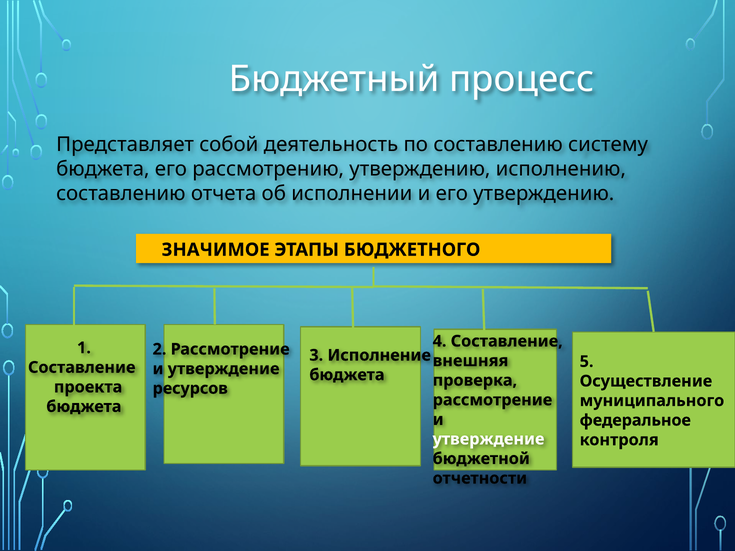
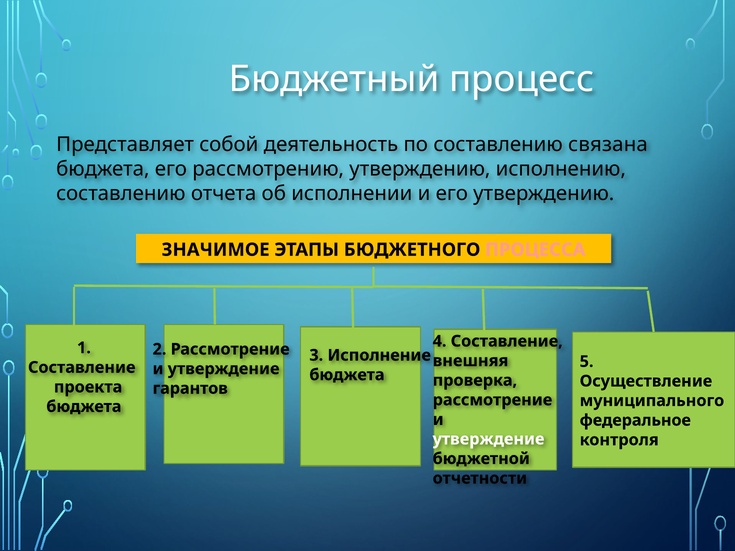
систему: систему -> связана (608, 145)
ПРОЦЕССА colour: yellow -> pink (535, 250)
ресурсов: ресурсов -> гарантов (190, 389)
